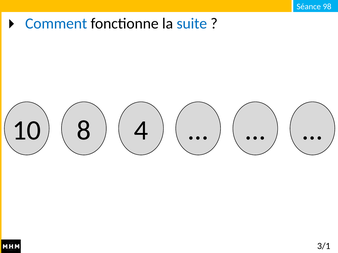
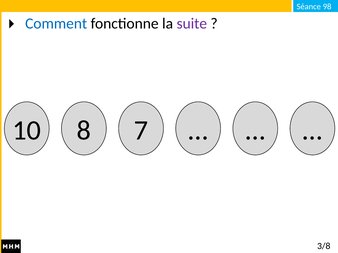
suite colour: blue -> purple (192, 24)
4: 4 -> 7 (141, 131)
3/1: 3/1 -> 3/8 (324, 247)
